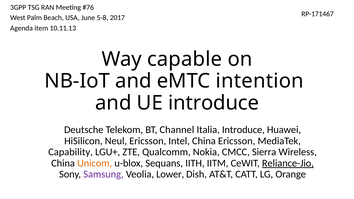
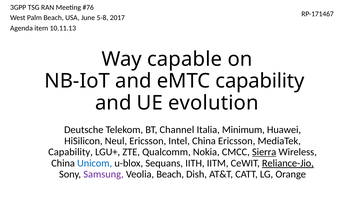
eMTC intention: intention -> capability (260, 81)
UE introduce: introduce -> evolution (213, 103)
Italia Introduce: Introduce -> Minimum (243, 130)
Sierra underline: none -> present (264, 152)
Unicom colour: orange -> blue (95, 163)
Veolia Lower: Lower -> Beach (170, 174)
